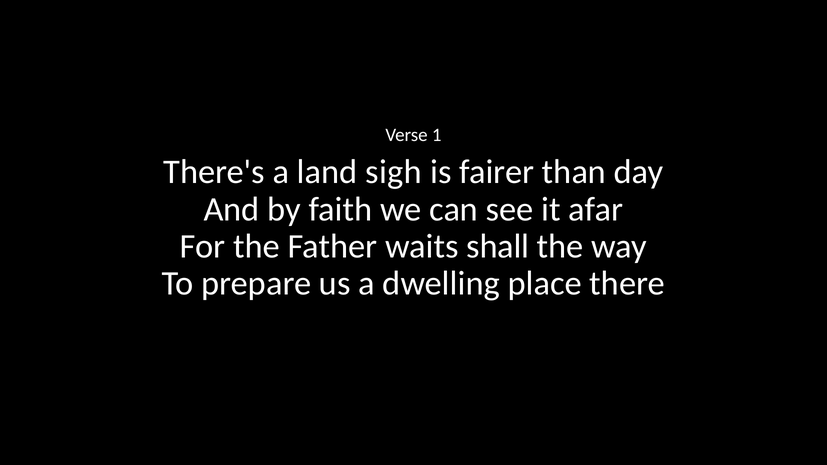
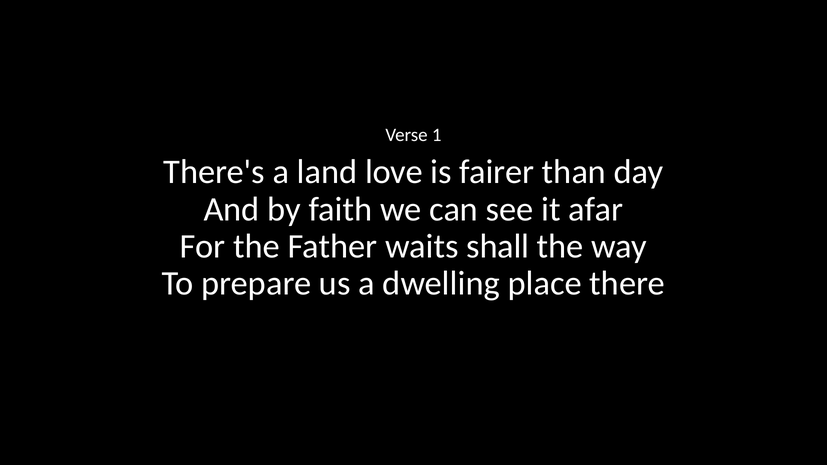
sigh: sigh -> love (394, 172)
